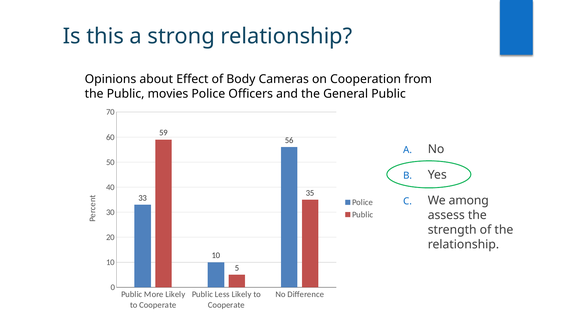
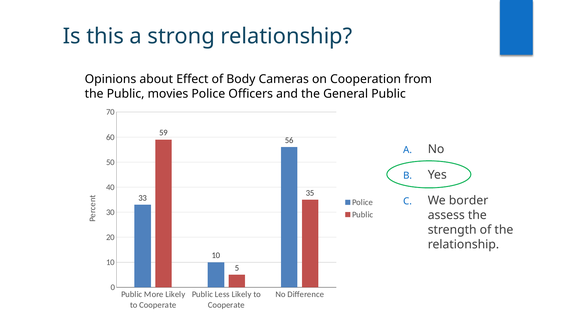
among: among -> border (469, 200)
